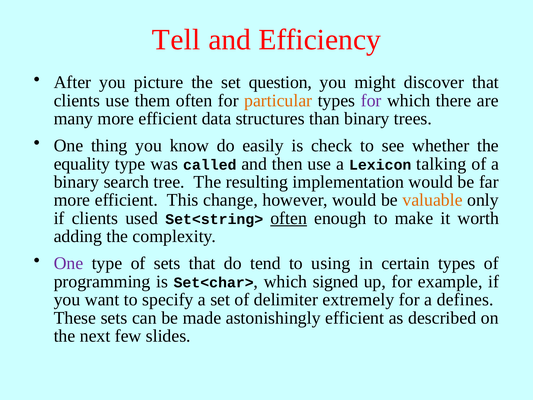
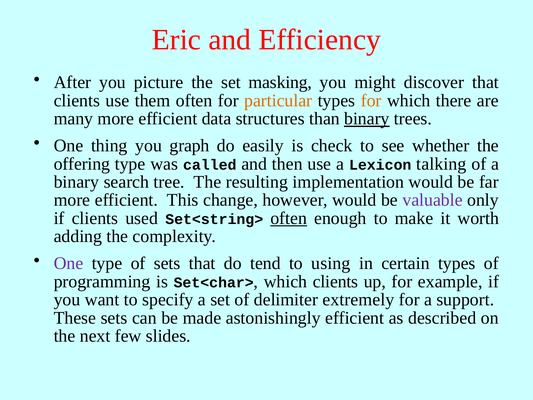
Tell: Tell -> Eric (176, 40)
question: question -> masking (280, 82)
for colour: purple -> orange (371, 100)
binary underline: none -> present (367, 119)
know: know -> graph (190, 146)
equality: equality -> offering (82, 164)
valuable colour: orange -> purple (433, 200)
which signed: signed -> clients (335, 281)
defines: defines -> support (465, 300)
